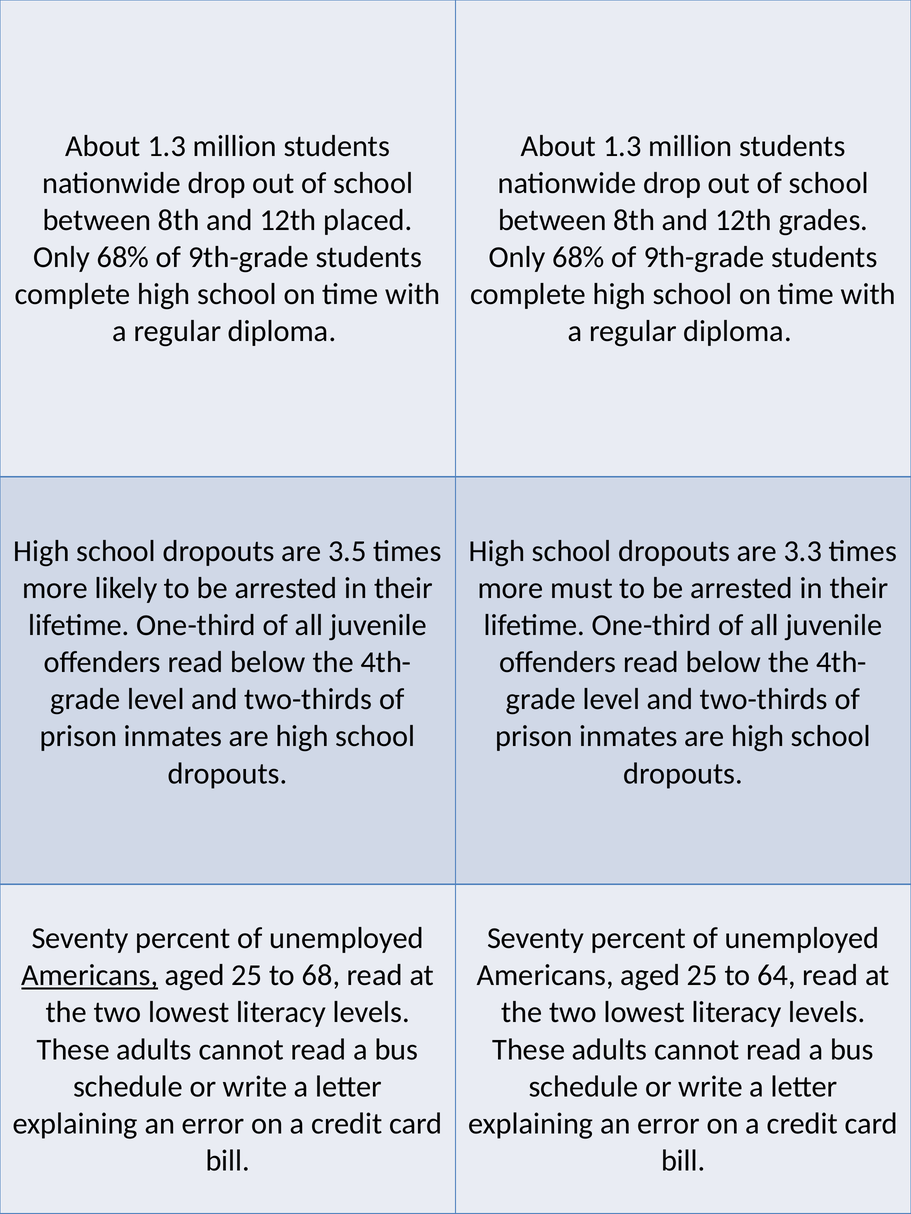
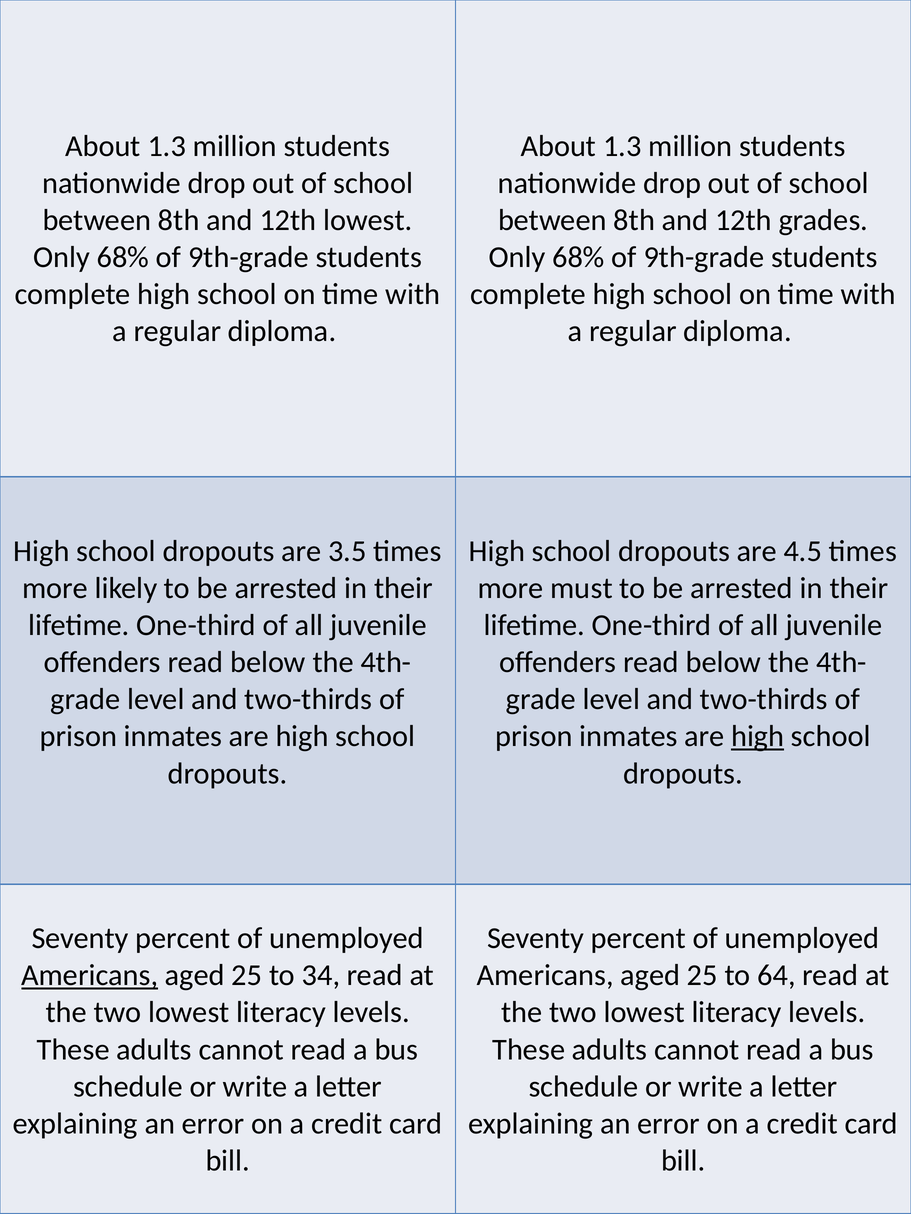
12th placed: placed -> lowest (368, 220)
3.3: 3.3 -> 4.5 (803, 552)
high underline: none -> present (758, 737)
68: 68 -> 34 (321, 976)
